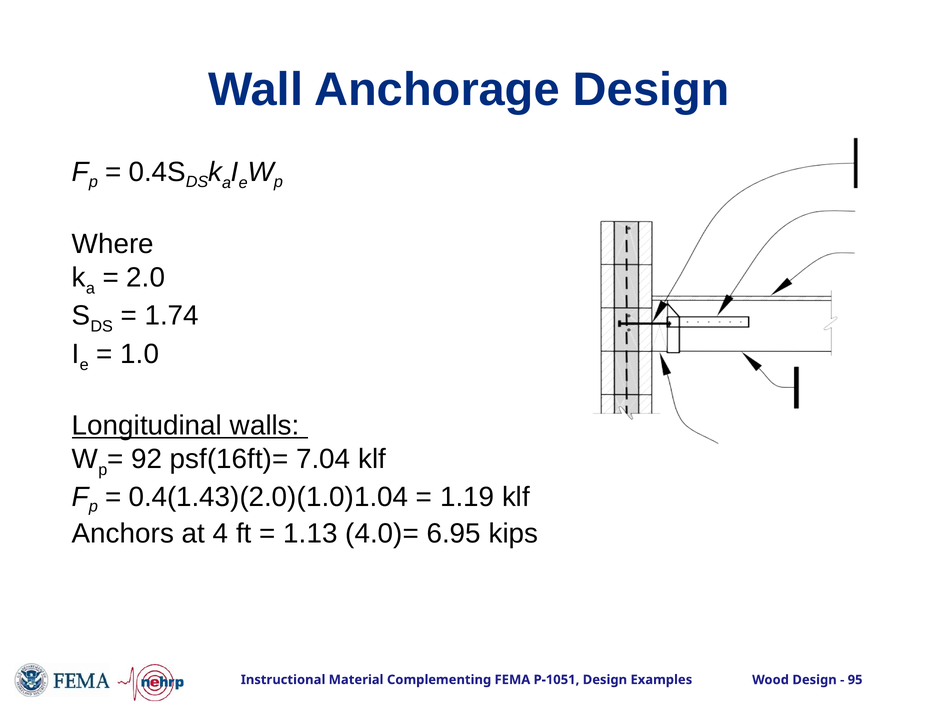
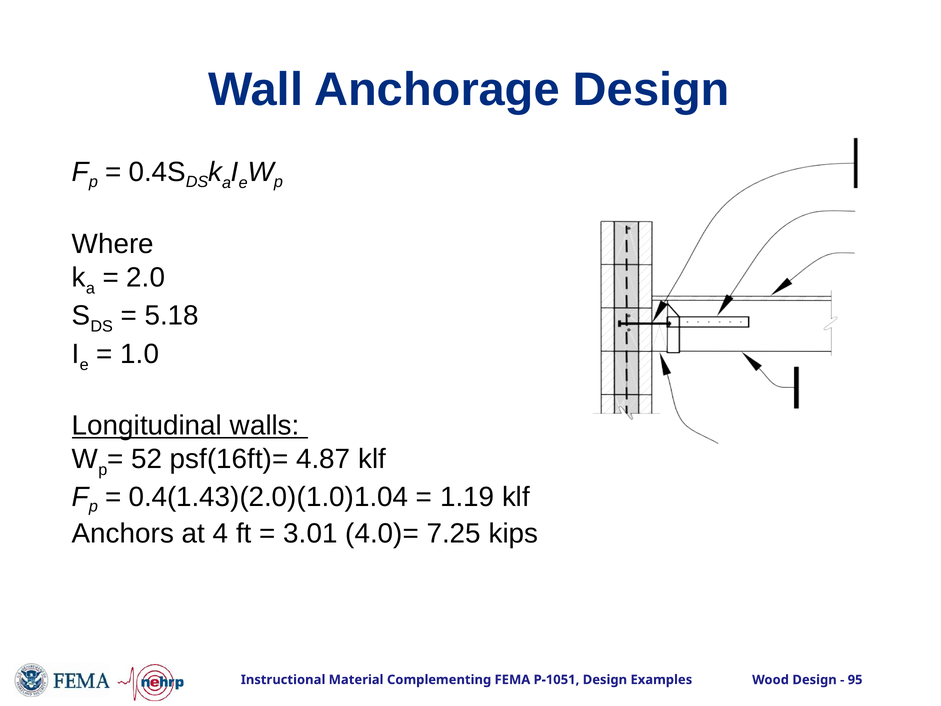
1.74: 1.74 -> 5.18 (172, 316)
92: 92 -> 52 (147, 459)
7.04: 7.04 -> 4.87 (323, 459)
1.13: 1.13 -> 3.01 (310, 534)
6.95: 6.95 -> 7.25 (454, 534)
